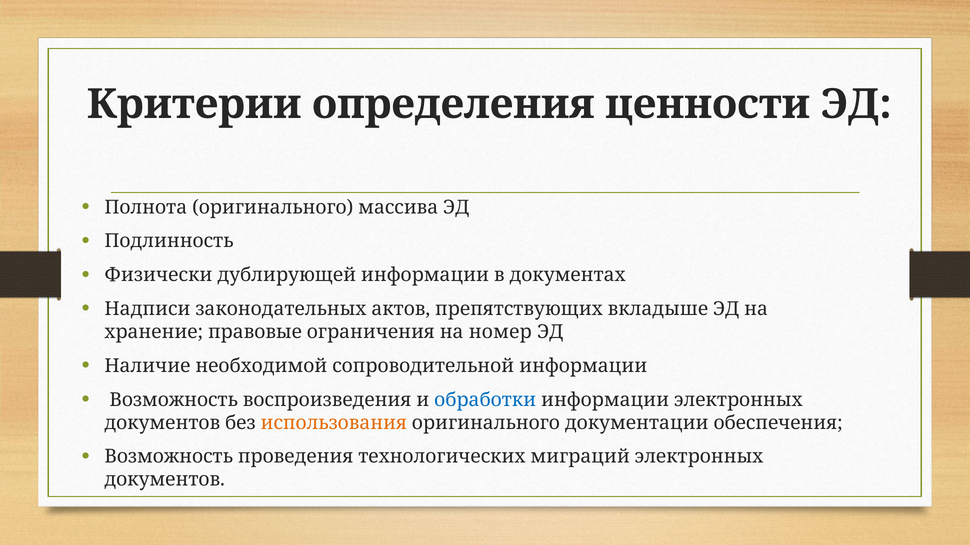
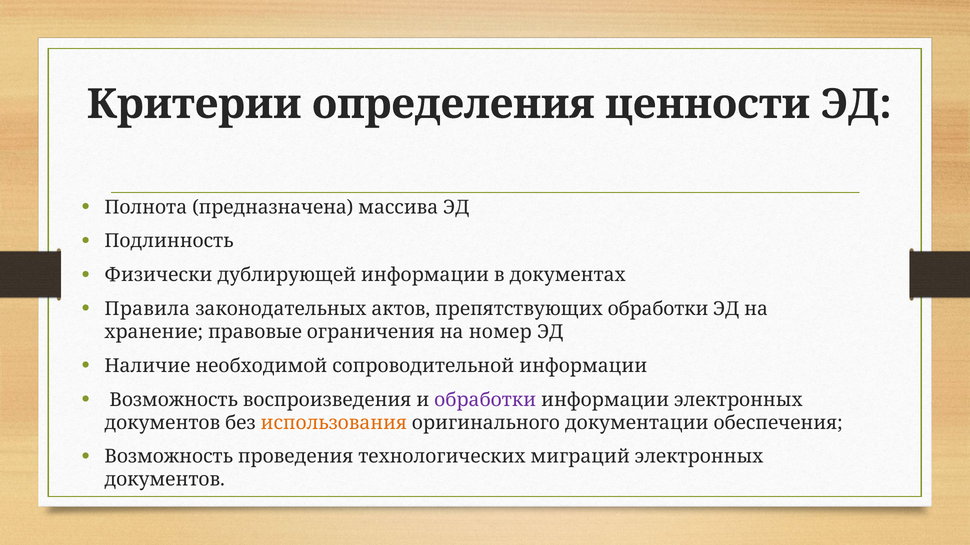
Полнота оригинального: оригинального -> предназначена (273, 207)
Надписи: Надписи -> Правила (147, 309)
препятствующих вкладыше: вкладыше -> обработки (658, 309)
обработки colour: blue -> purple (485, 400)
